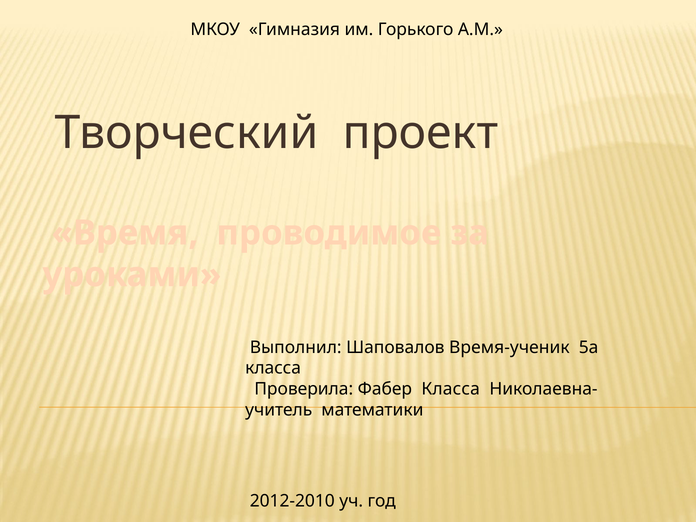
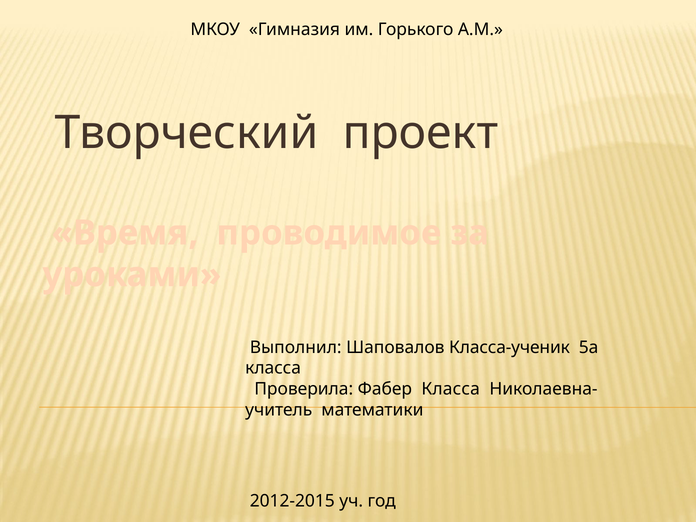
Время-ученик: Время-ученик -> Класса-ученик (510, 347)
2012-2010: 2012-2010 -> 2012-2015 (292, 501)
